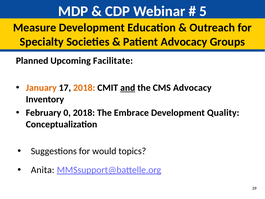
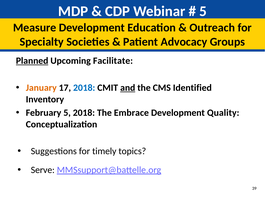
Planned underline: none -> present (32, 61)
2018 colour: orange -> blue (84, 88)
CMS Advocacy: Advocacy -> Identified (192, 88)
February 0: 0 -> 5 (67, 113)
would: would -> timely (104, 151)
Anita: Anita -> Serve (43, 170)
